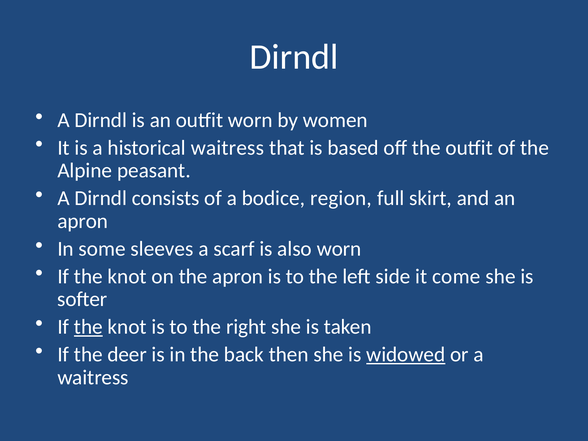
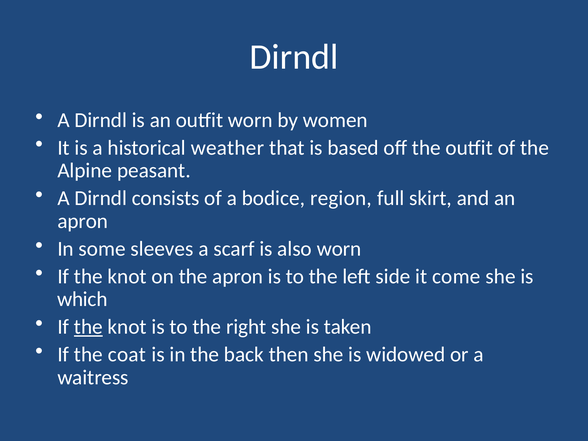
historical waitress: waitress -> weather (227, 148)
softer: softer -> which (82, 299)
deer: deer -> coat (127, 355)
widowed underline: present -> none (406, 355)
